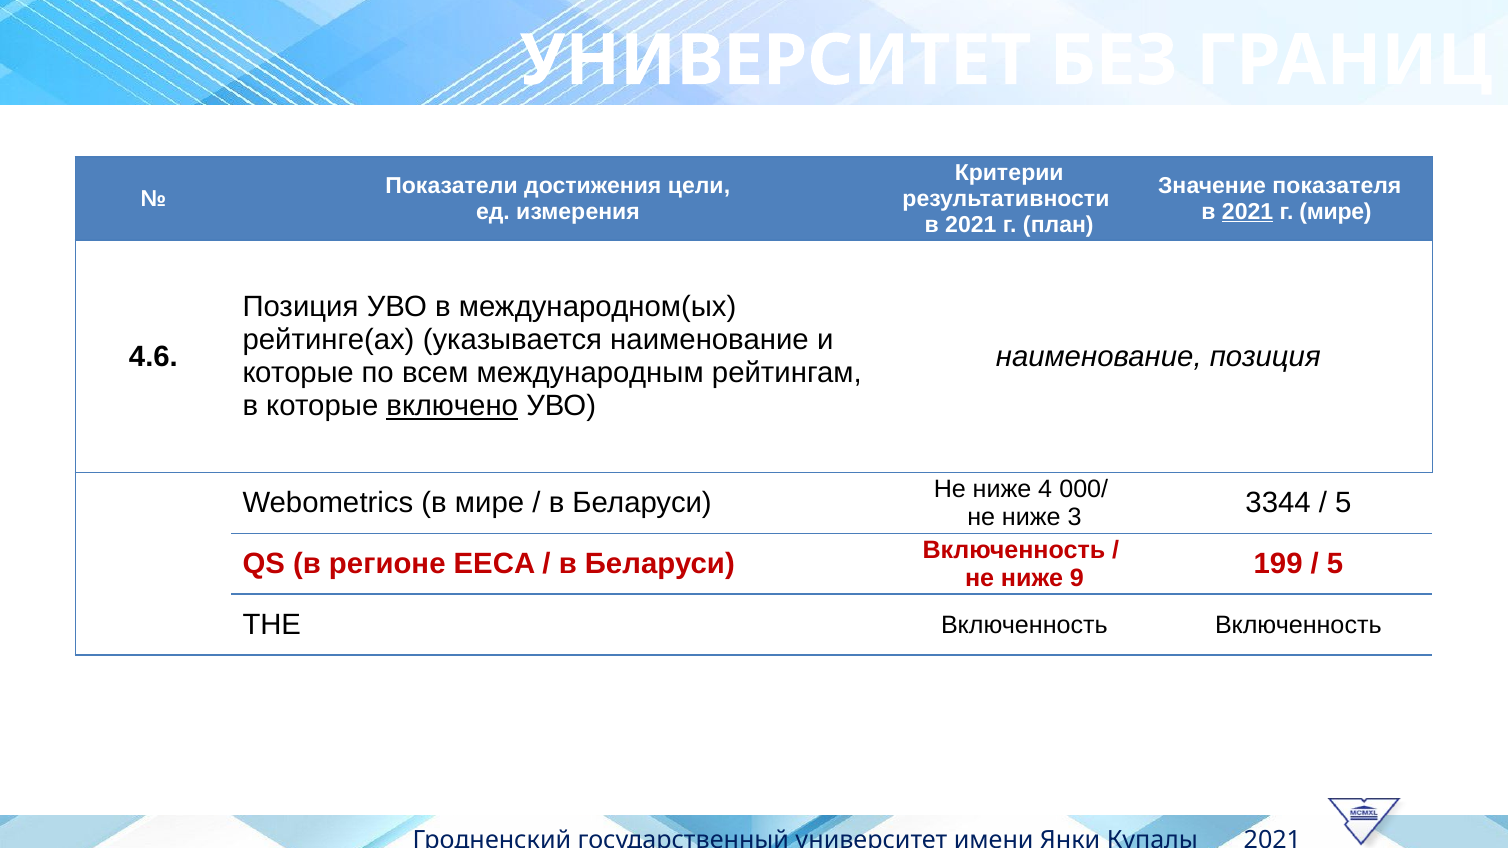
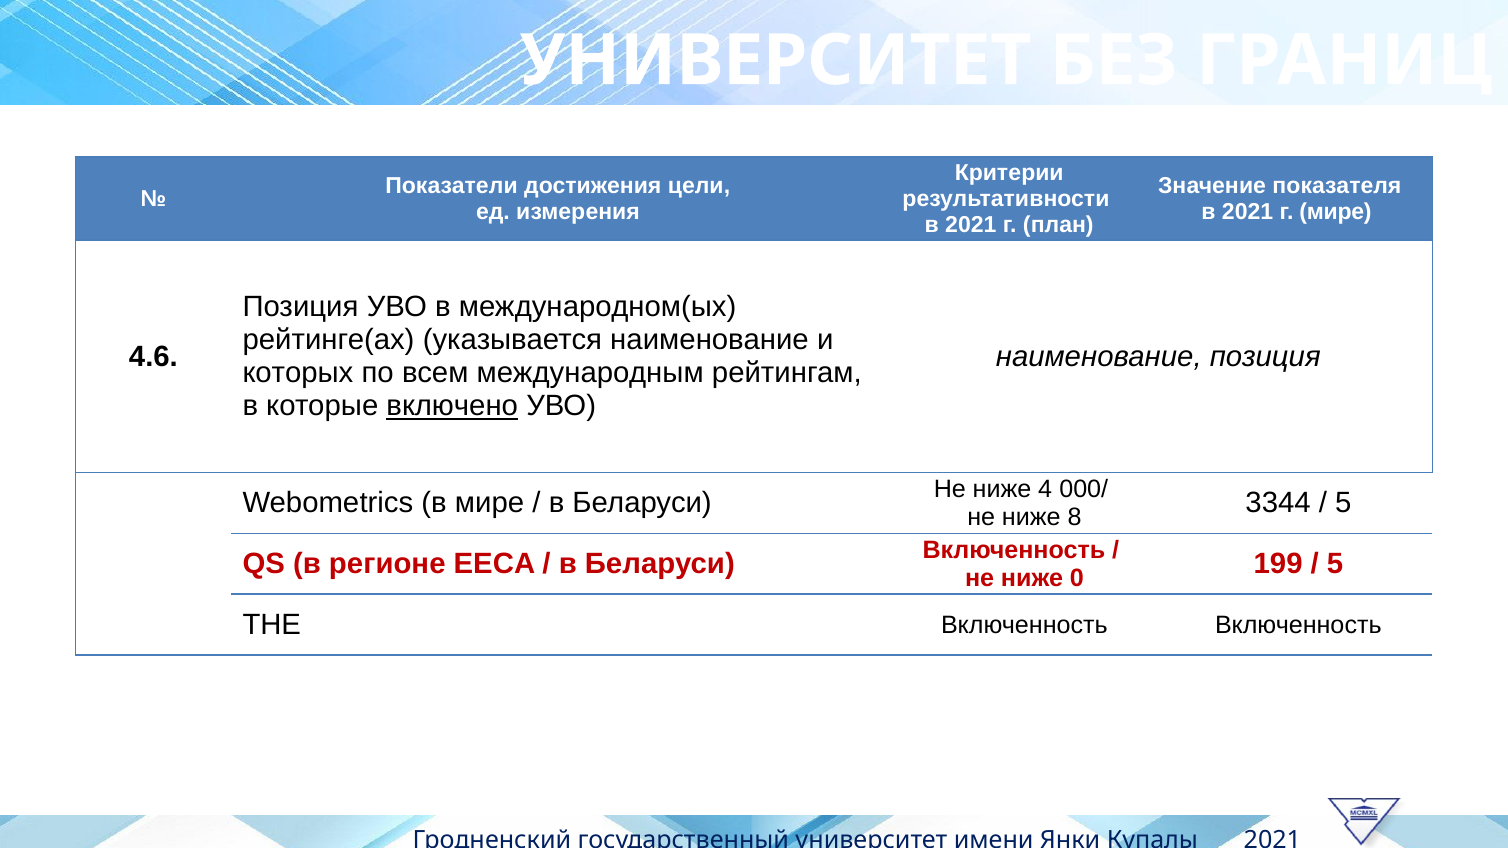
2021 underline: present -> none (1248, 212)
которые: которые -> которых (298, 373)
3: 3 -> 8 (1075, 518)
9: 9 -> 0 (1077, 578)
